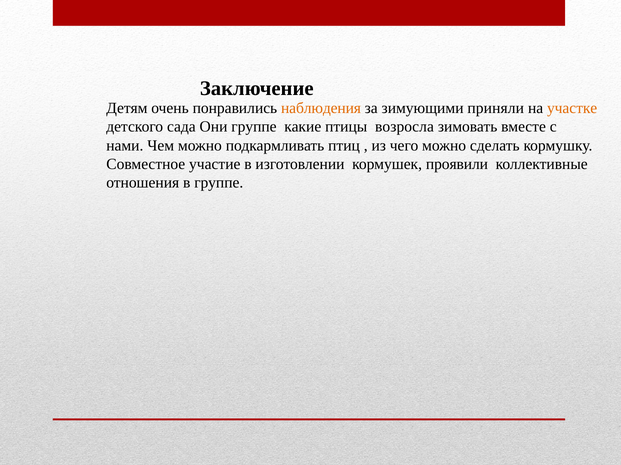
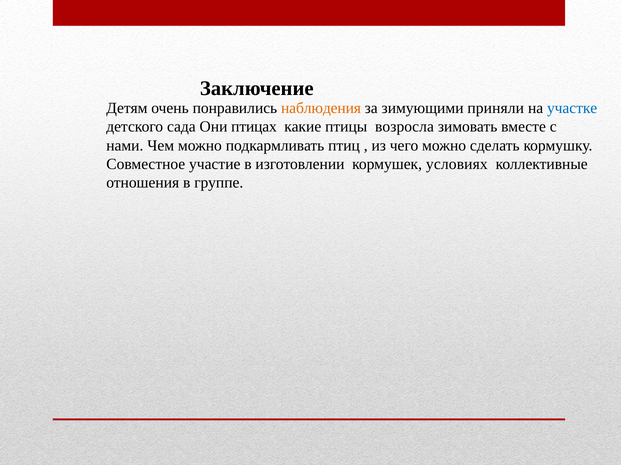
участке colour: orange -> blue (572, 108)
Они группе: группе -> птицах (254, 127)
проявили: проявили -> условиях (457, 164)
